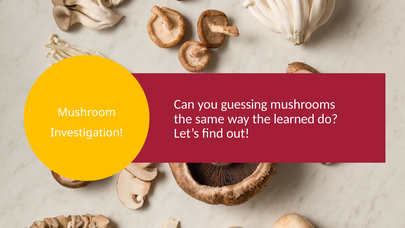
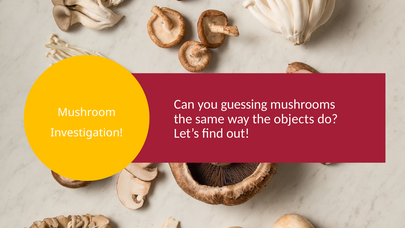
learned: learned -> objects (294, 119)
